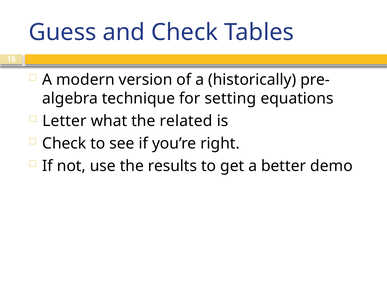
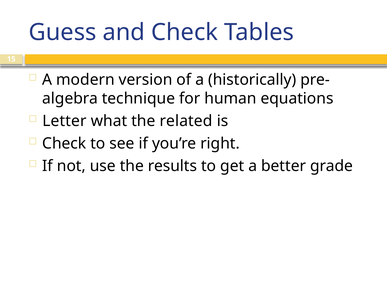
setting: setting -> human (230, 98)
demo: demo -> grade (332, 166)
